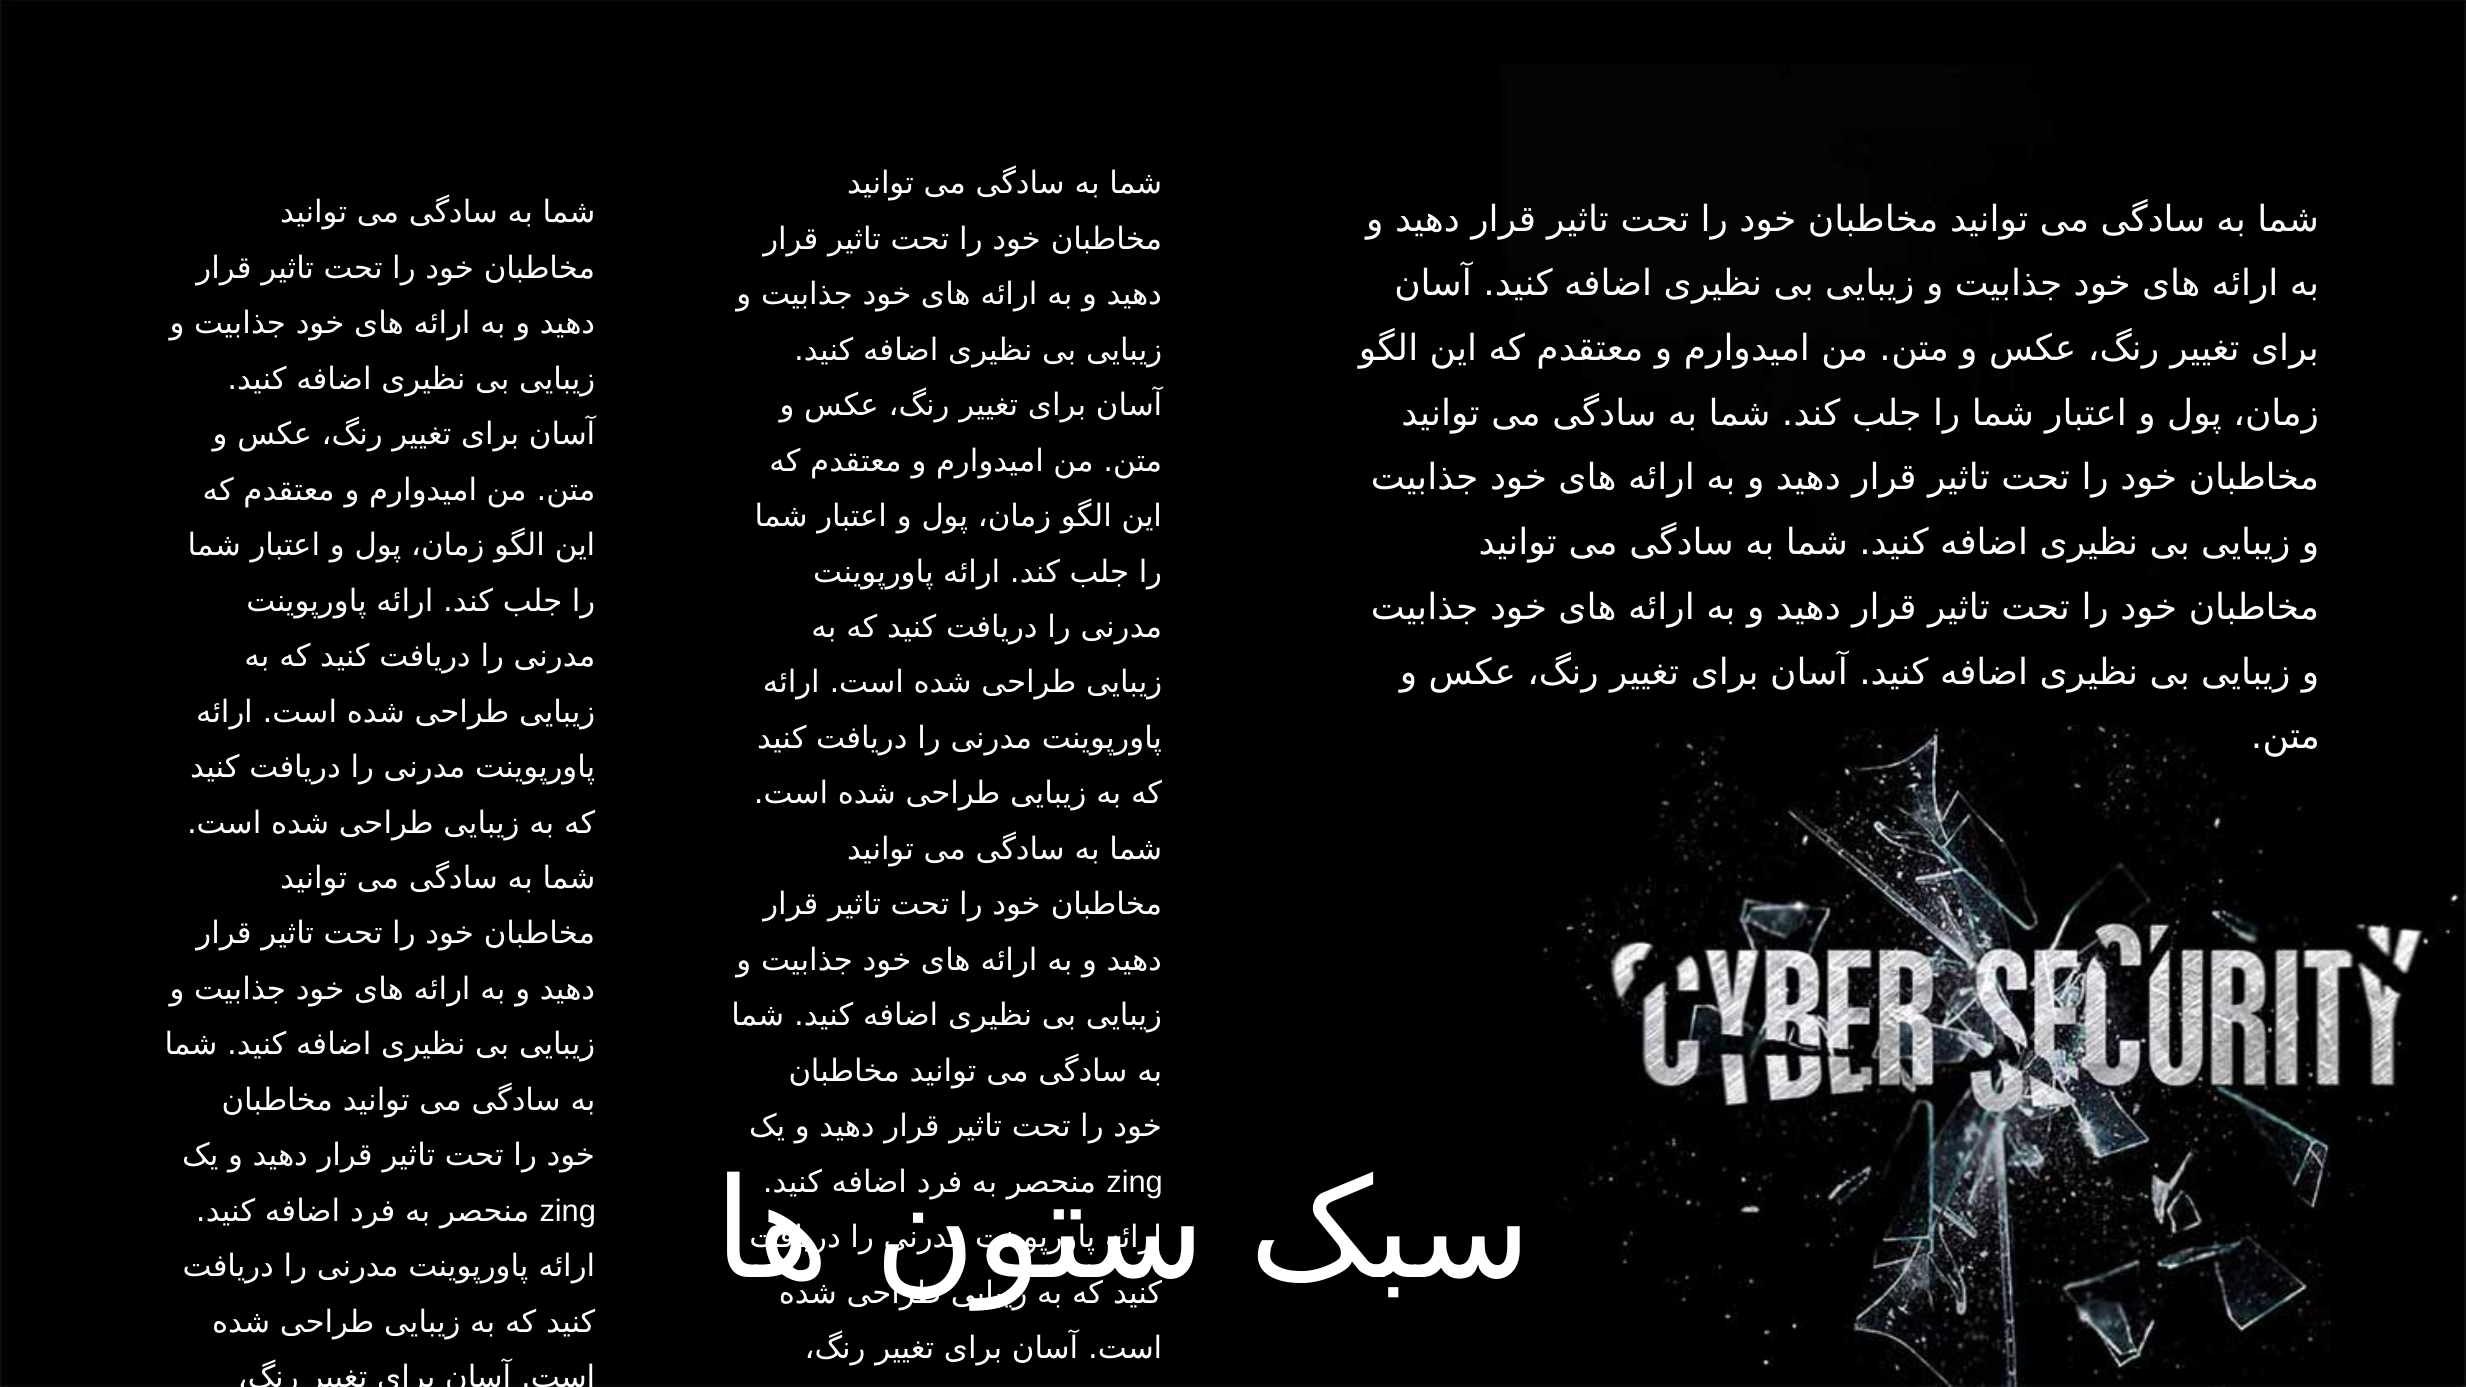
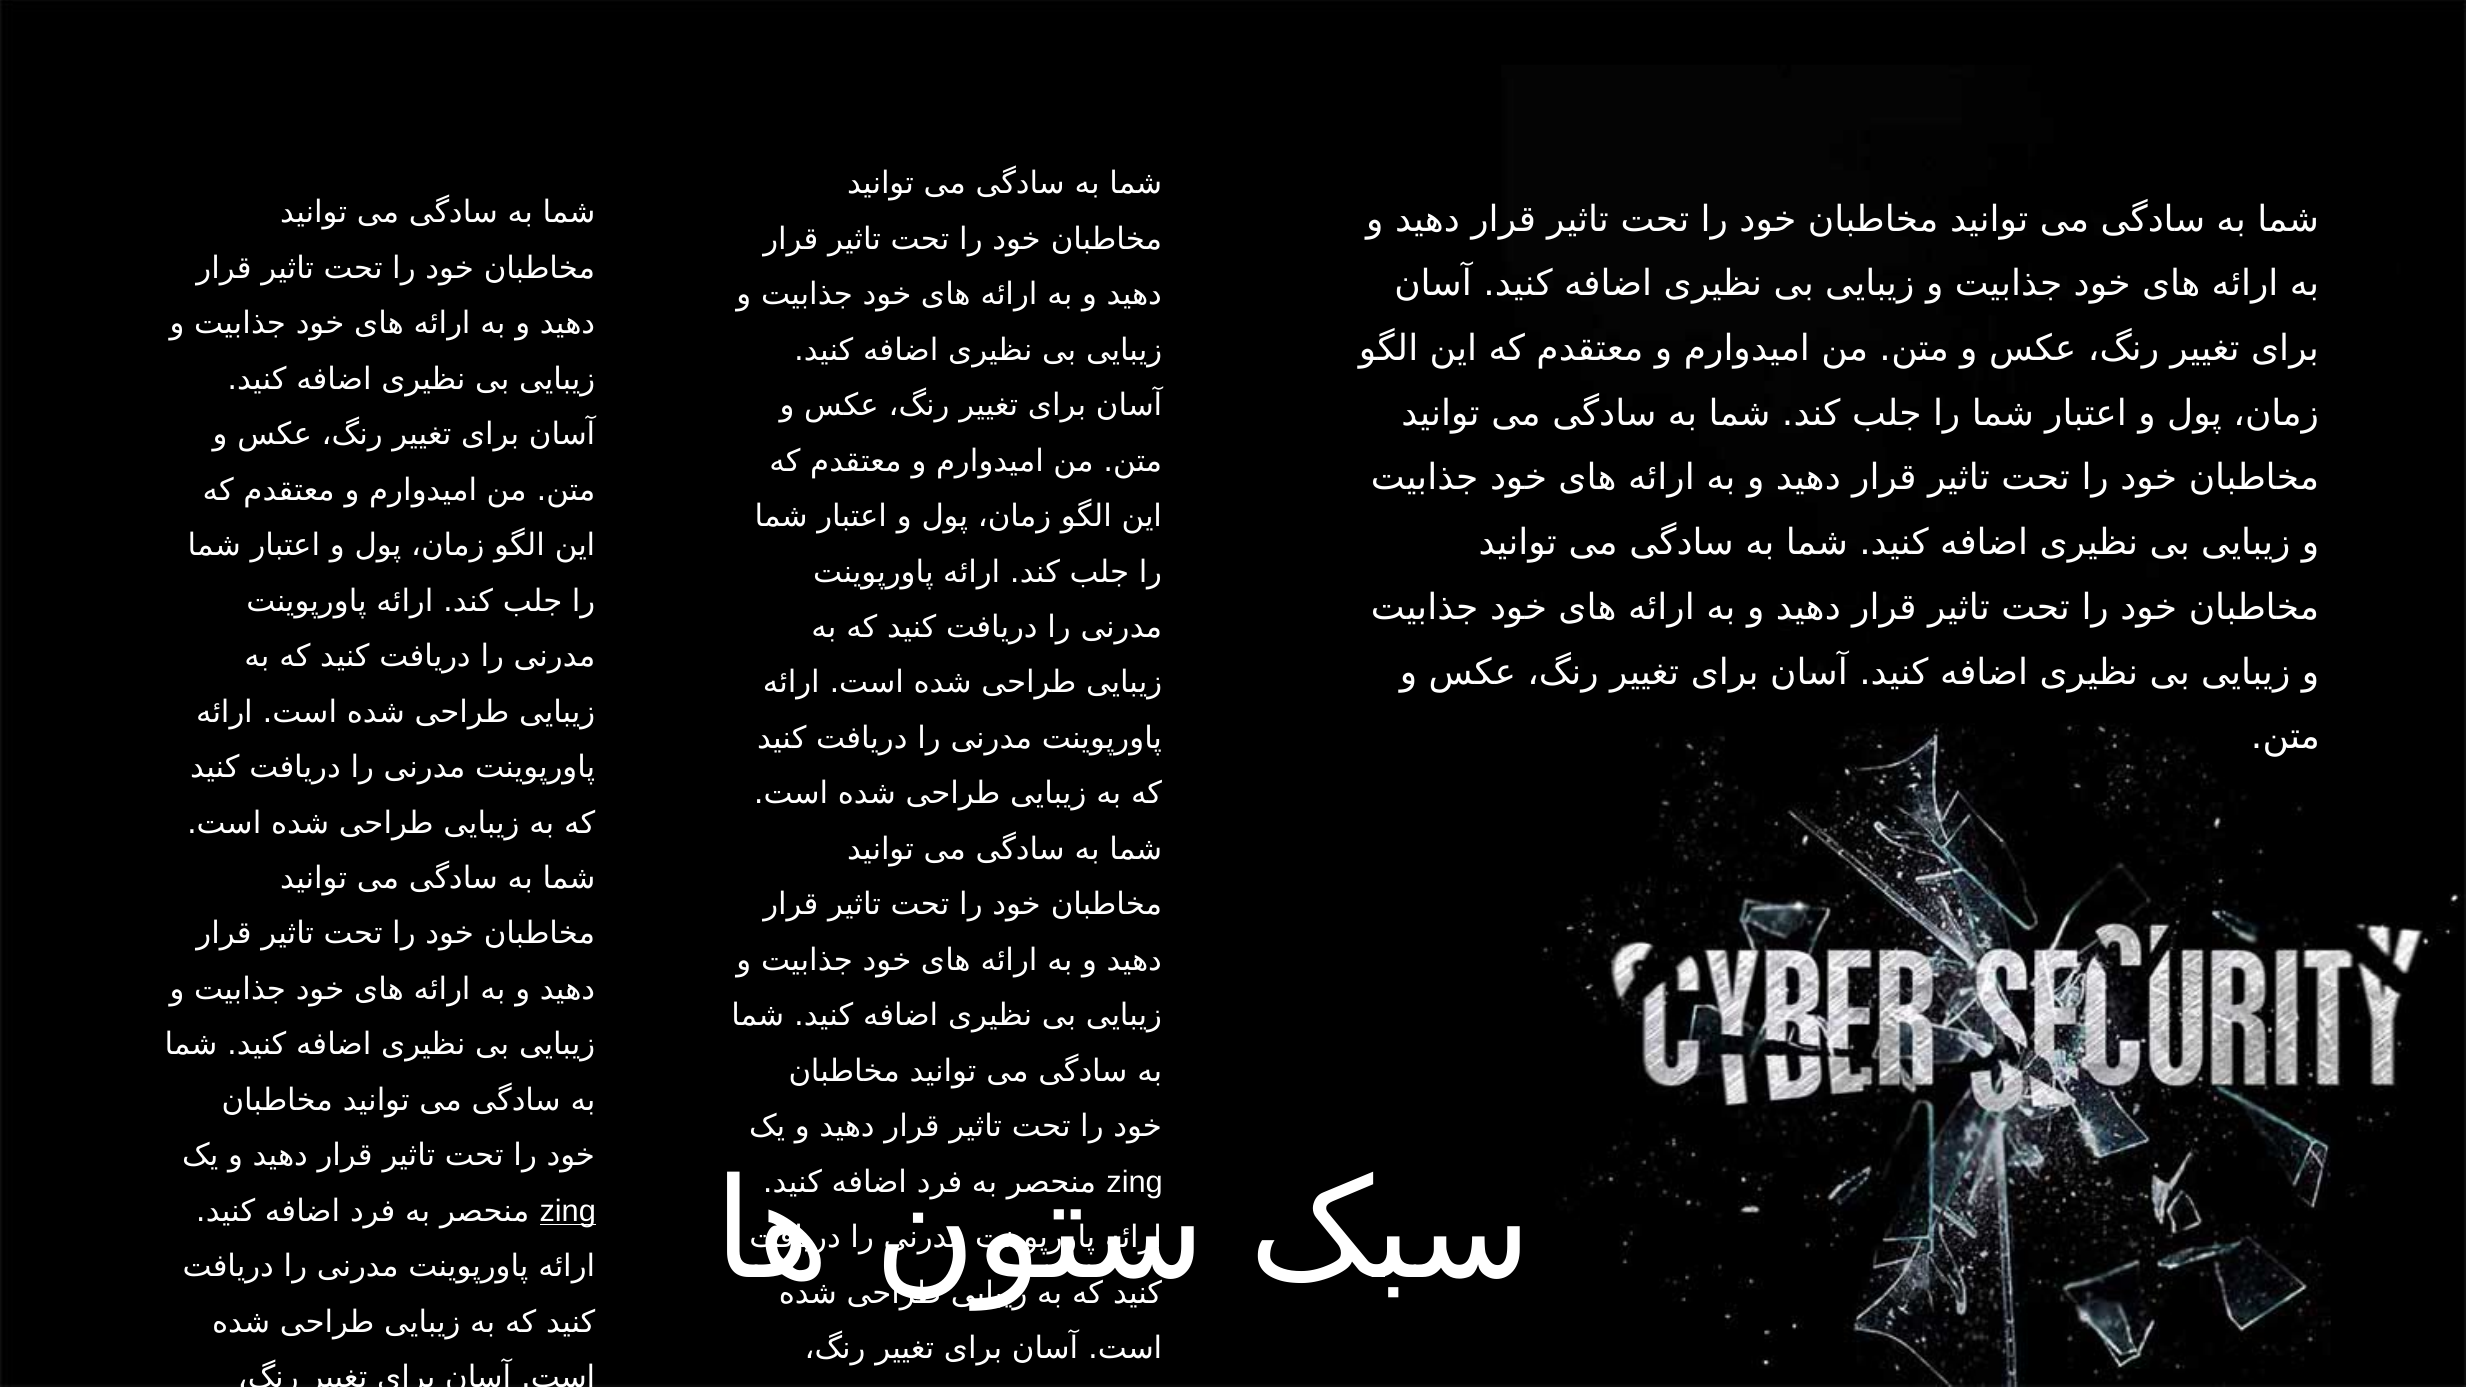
zing underline: none -> present (568, 1211)
